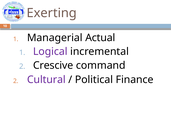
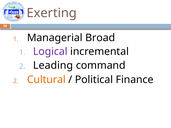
Actual: Actual -> Broad (100, 38)
Crescive: Crescive -> Leading (53, 66)
Cultural colour: purple -> orange (46, 80)
